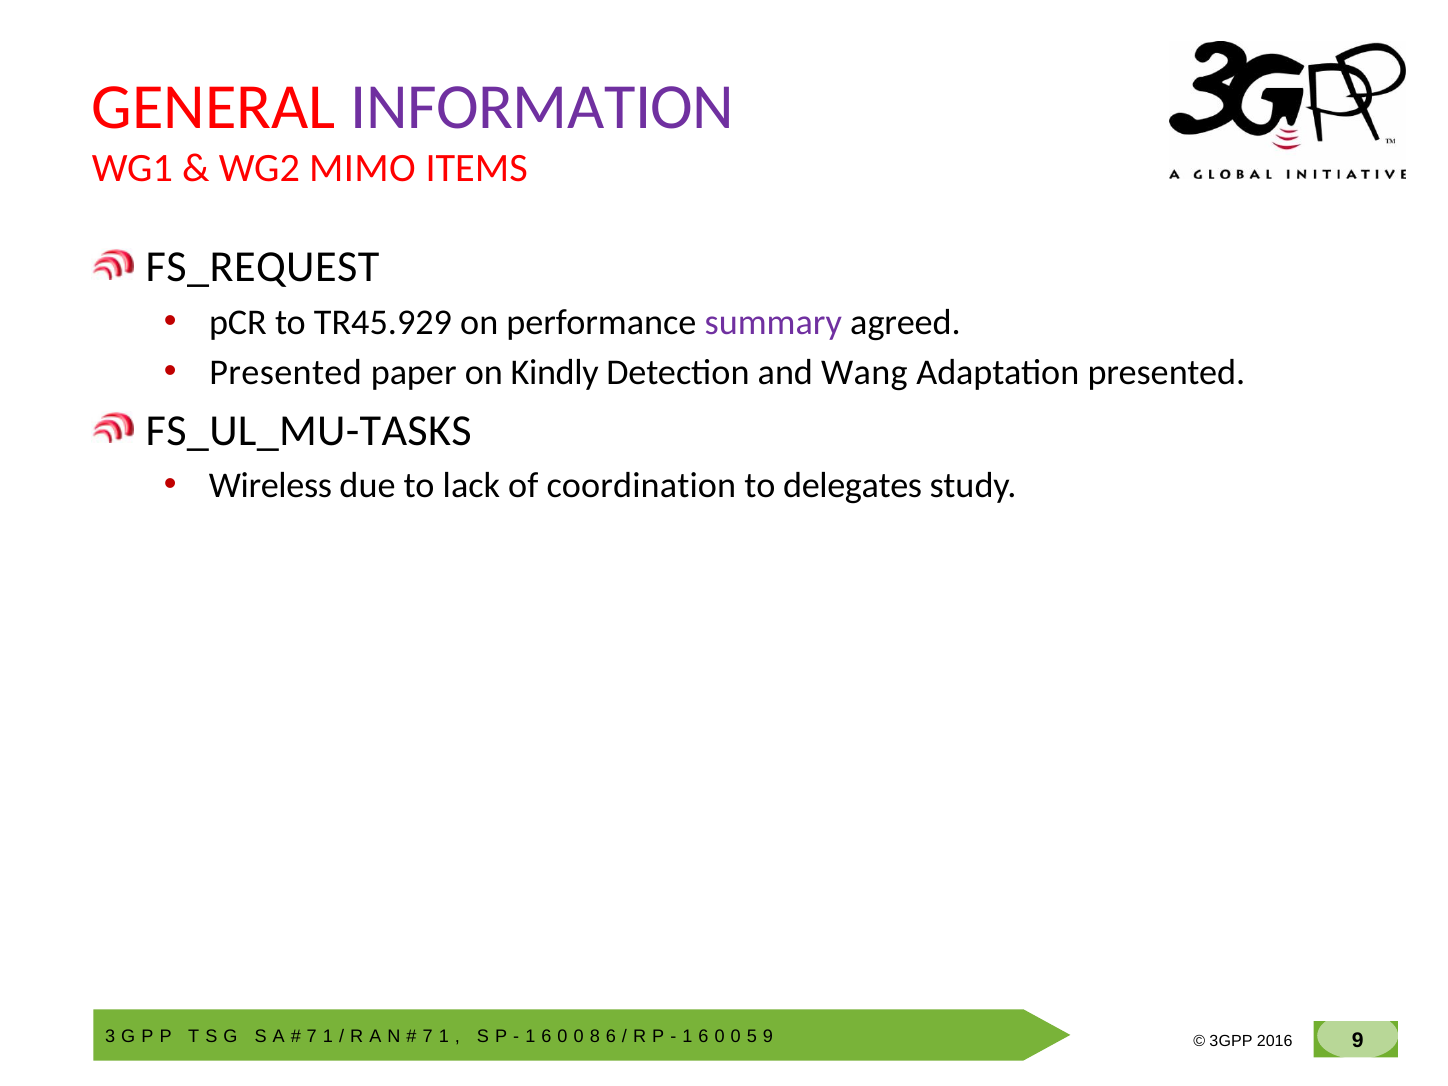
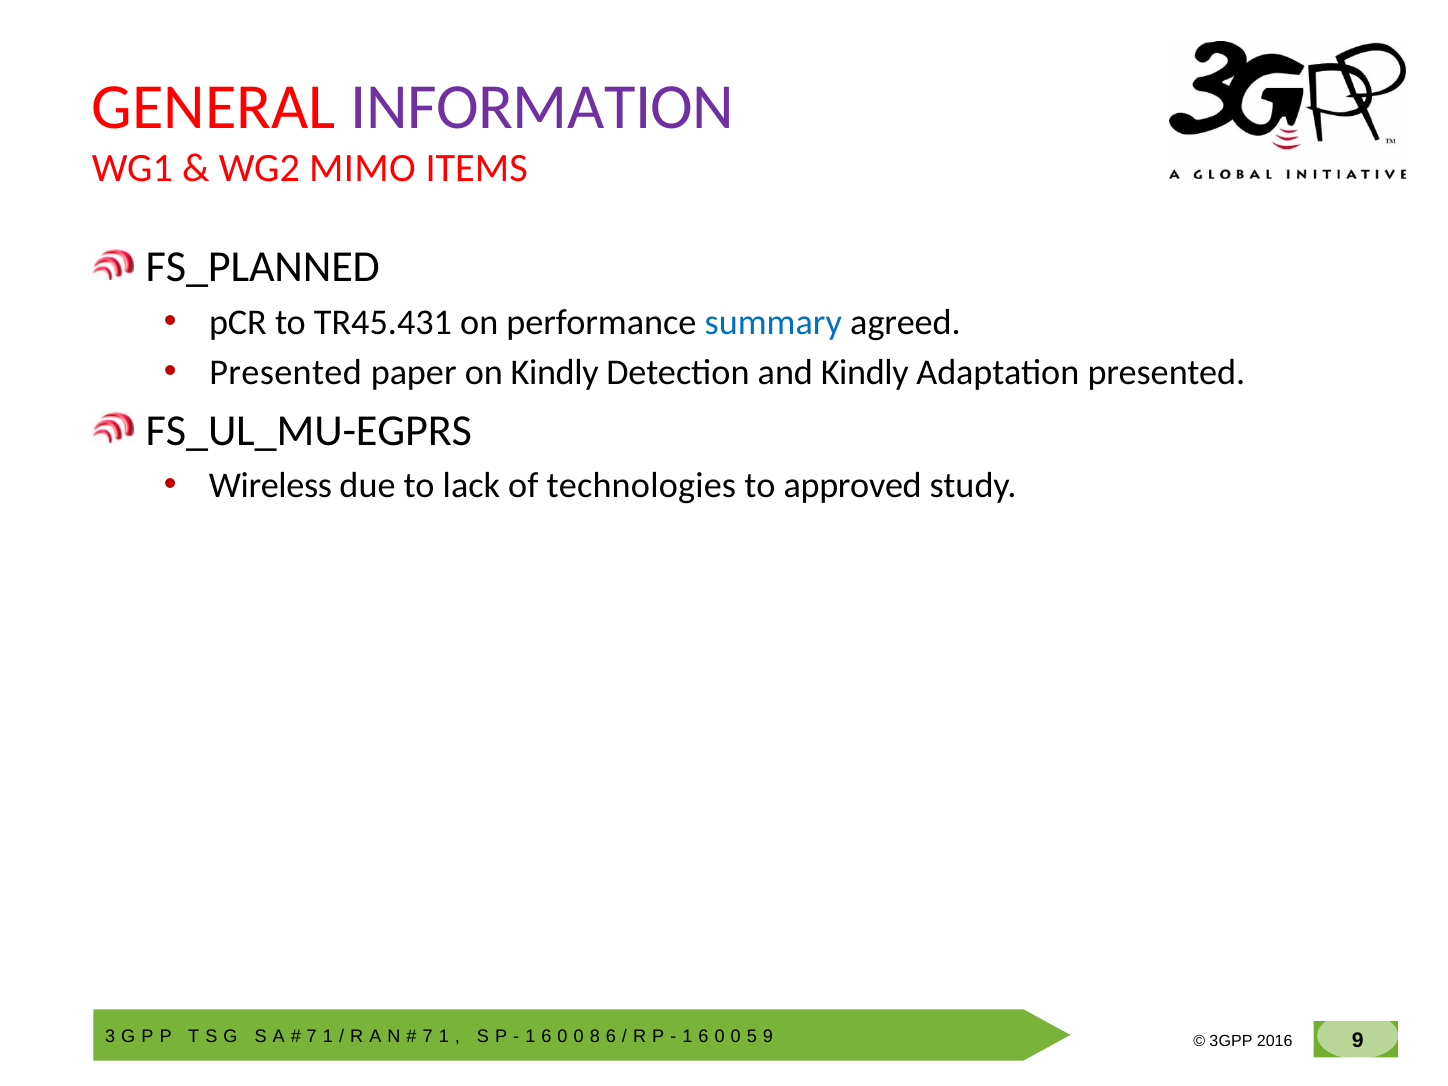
FS_REQUEST: FS_REQUEST -> FS_PLANNED (263, 267)
TR45.929: TR45.929 -> TR45.431 (383, 322)
summary colour: purple -> blue (773, 322)
and Wang: Wang -> Kindly (865, 373)
FS_UL_MU-TASKS: FS_UL_MU-TASKS -> FS_UL_MU-EGPRS (309, 430)
coordination: coordination -> technologies (641, 485)
delegates: delegates -> approved (853, 485)
